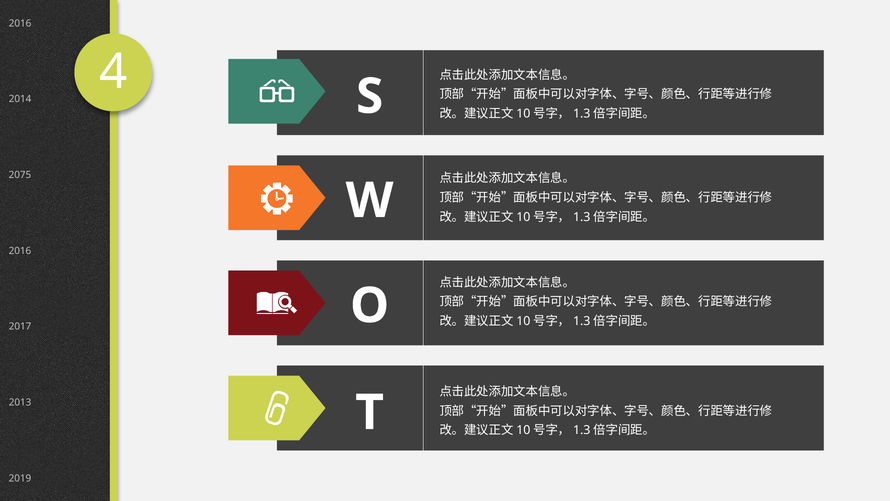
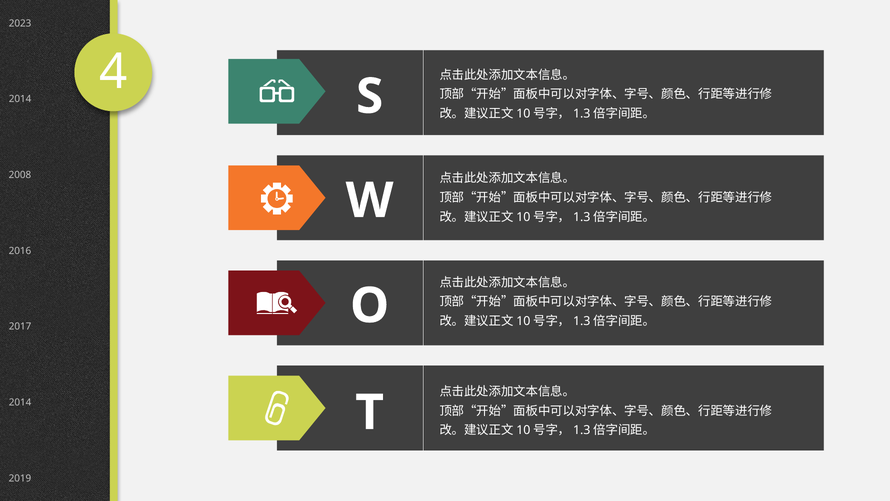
2016: 2016 -> 2023 (20, 23)
2075: 2075 -> 2008 (20, 175)
2013: 2013 -> 2014 (20, 402)
